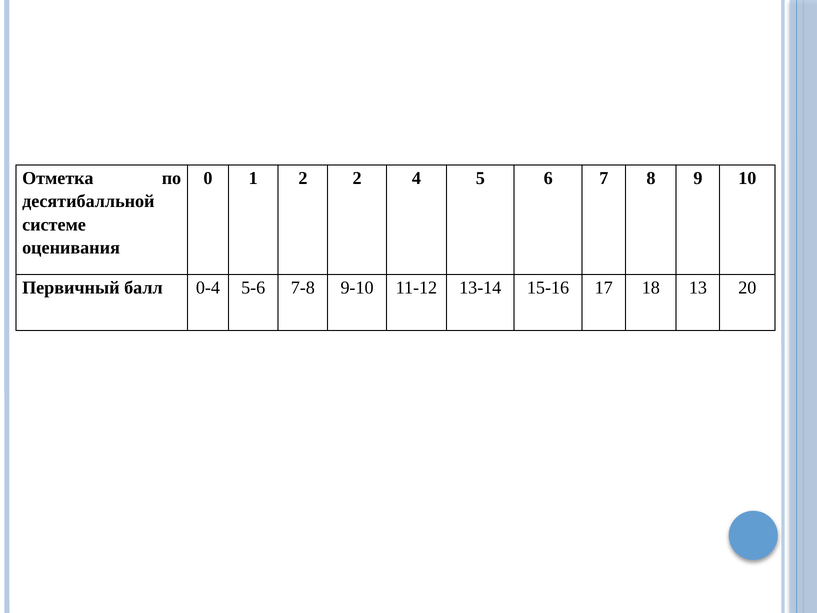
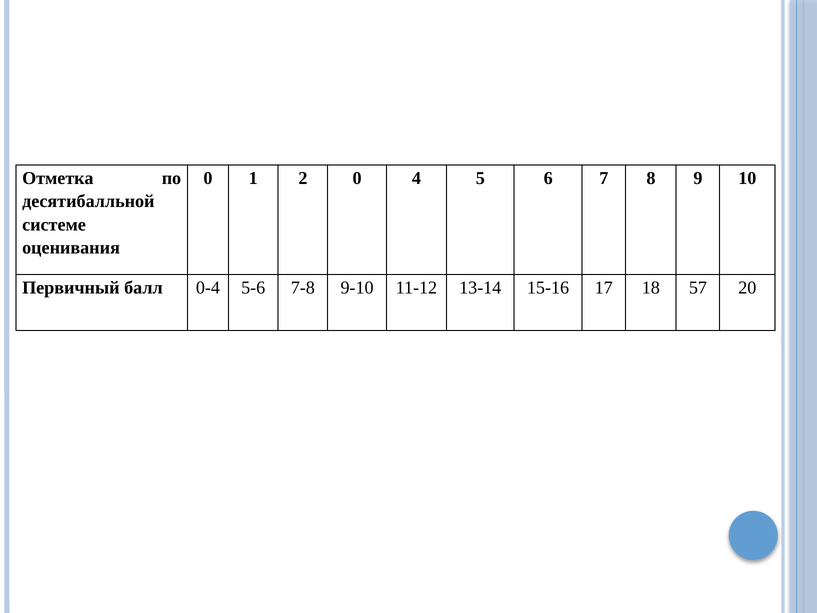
2 2: 2 -> 0 (357, 178)
13: 13 -> 57 (698, 287)
